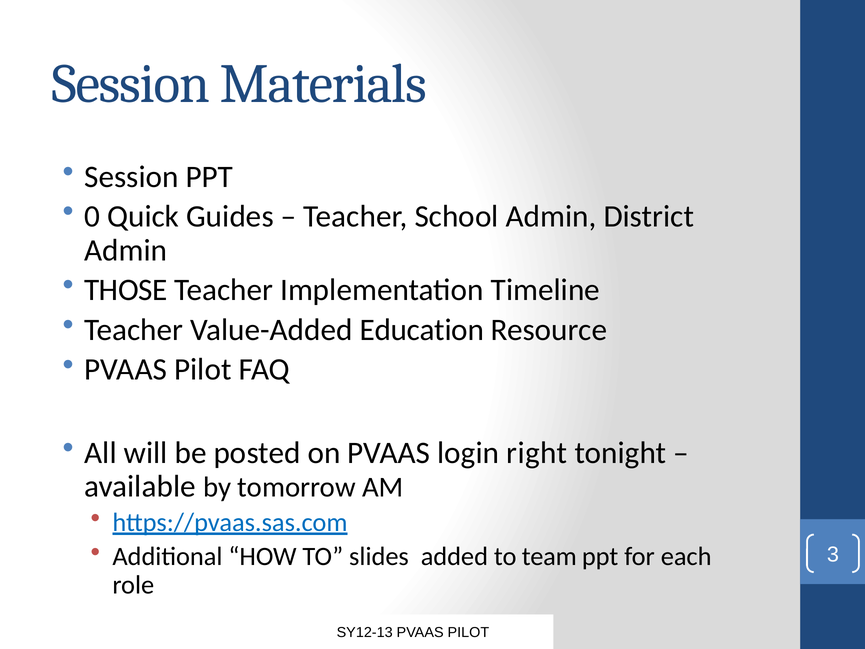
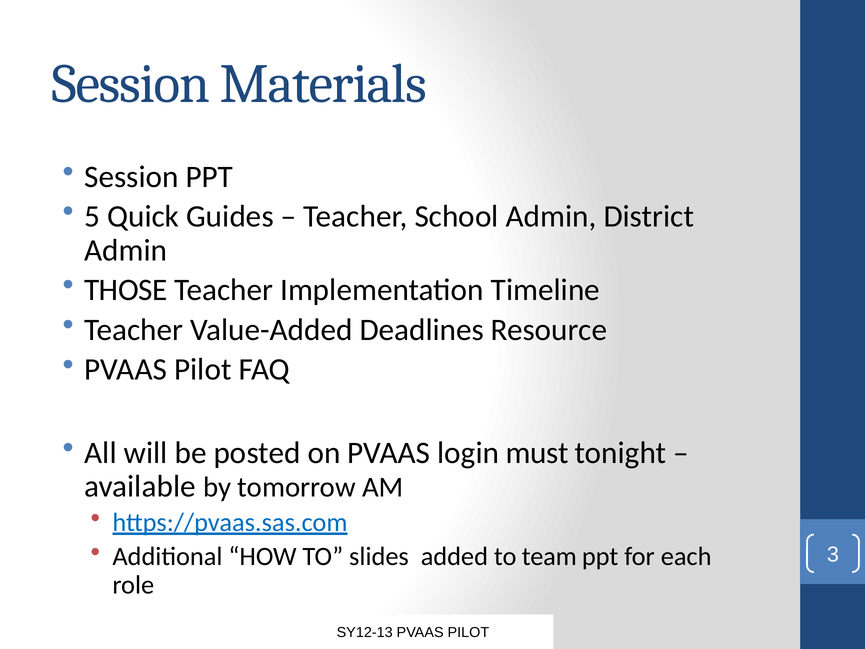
0: 0 -> 5 (92, 216)
Education: Education -> Deadlines (422, 330)
right: right -> must (537, 453)
